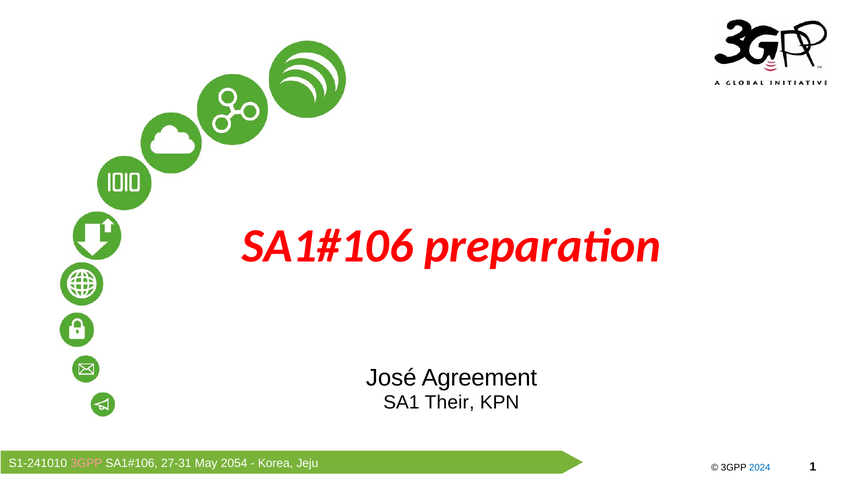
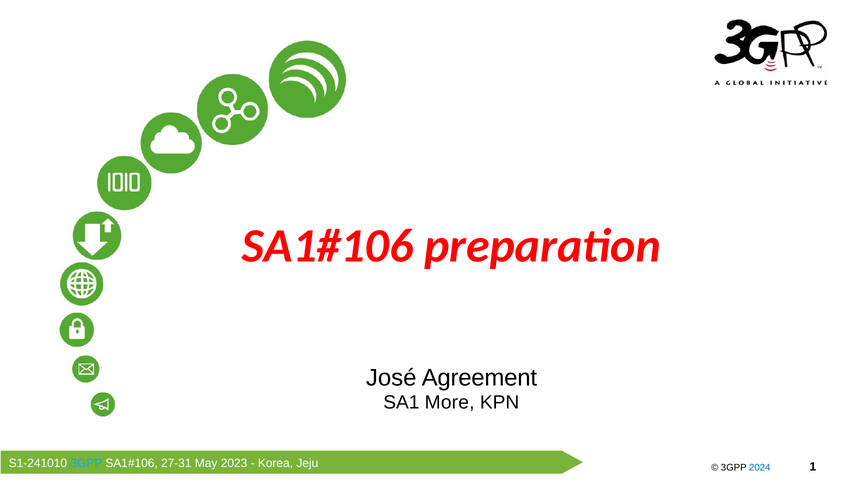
Their: Their -> More (450, 403)
3GPP colour: pink -> light blue (86, 464)
2054: 2054 -> 2023 (234, 464)
